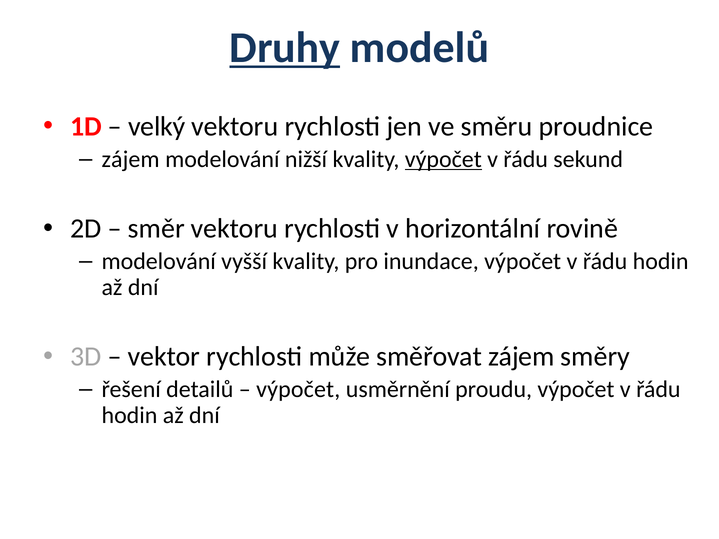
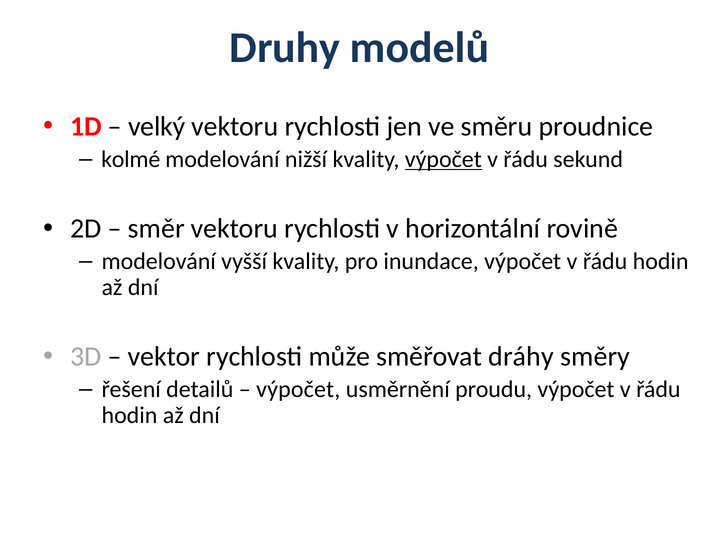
Druhy underline: present -> none (285, 48)
zájem: zájem -> kolmé (131, 159)
směřovat zájem: zájem -> dráhy (521, 357)
